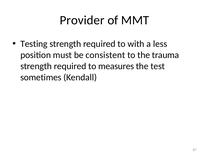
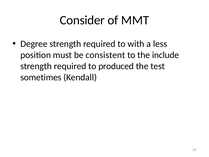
Provider: Provider -> Consider (82, 20)
Testing: Testing -> Degree (34, 44)
trauma: trauma -> include (166, 55)
measures: measures -> produced (116, 66)
